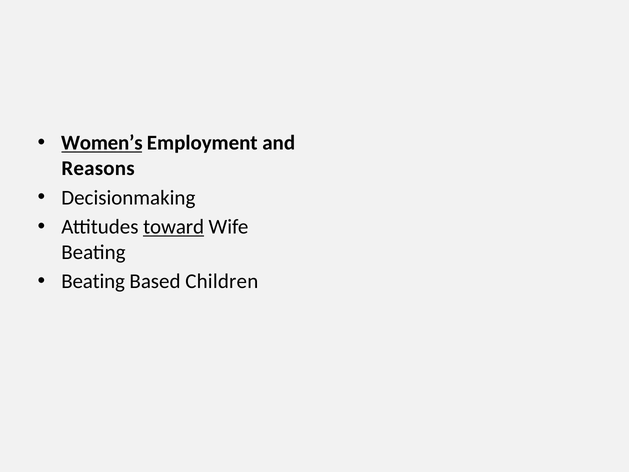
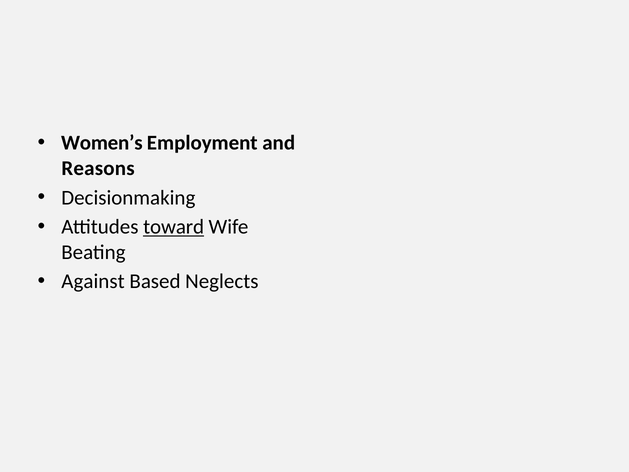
Women’s underline: present -> none (102, 143)
Beating: Beating -> Against (93, 281)
Children: Children -> Neglects (222, 281)
